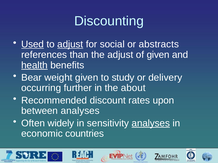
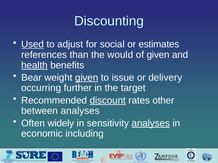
adjust underline: present -> none (70, 44)
abstracts: abstracts -> estimates (159, 44)
the adjust: adjust -> would (120, 55)
given underline: none -> present (87, 78)
study: study -> issue (123, 78)
about: about -> target (133, 88)
discount underline: none -> present (108, 101)
upon: upon -> other (163, 101)
countries: countries -> including (85, 134)
